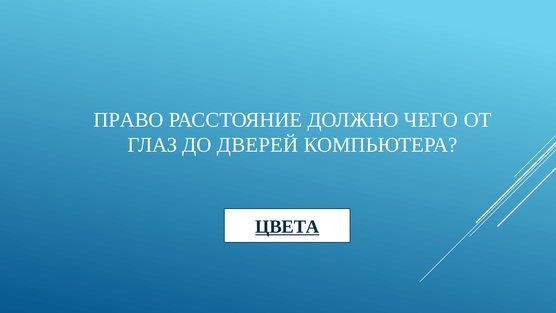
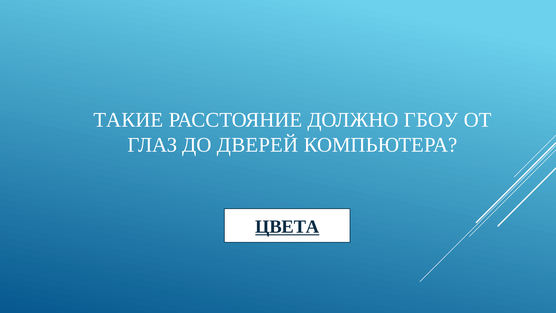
ПРАВО: ПРАВО -> ТАКИЕ (128, 120)
ЧЕГО: ЧЕГО -> ГБОУ (431, 120)
